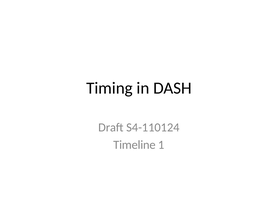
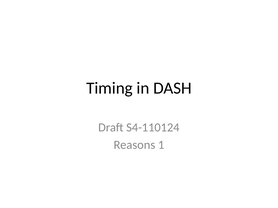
Timeline: Timeline -> Reasons (134, 145)
